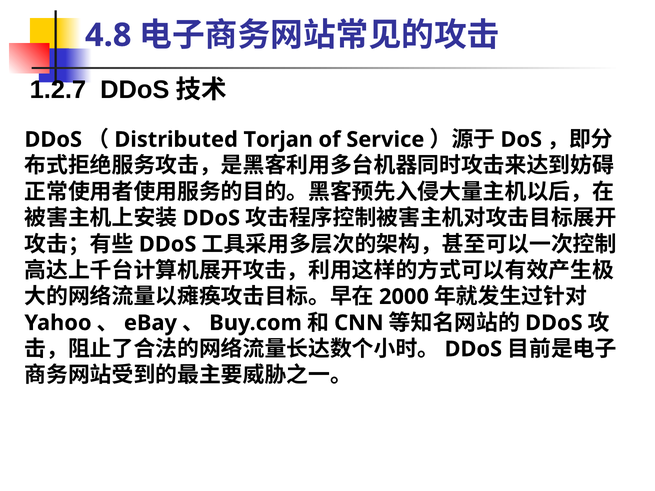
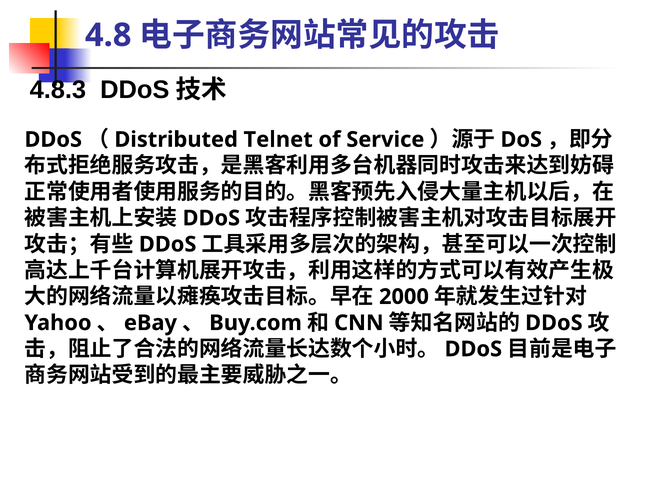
1.2.7: 1.2.7 -> 4.8.3 (58, 90)
Torjan: Torjan -> Telnet (278, 140)
